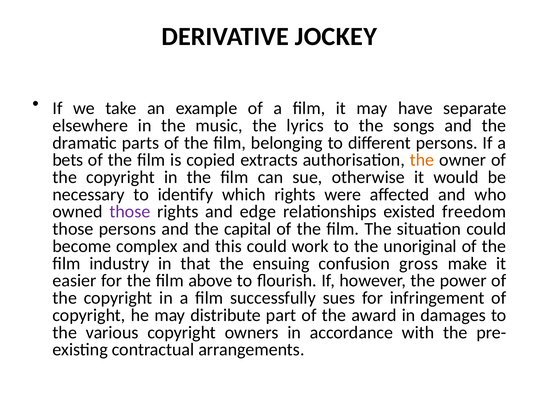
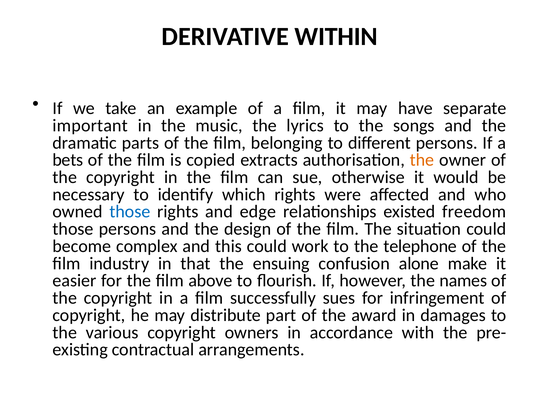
JOCKEY: JOCKEY -> WITHIN (336, 36)
elsewhere: elsewhere -> important (90, 126)
those colour: purple -> blue (130, 212)
capital: capital -> design (248, 229)
unoriginal: unoriginal -> telephone (420, 246)
gross: gross -> alone (419, 264)
power: power -> names (463, 281)
